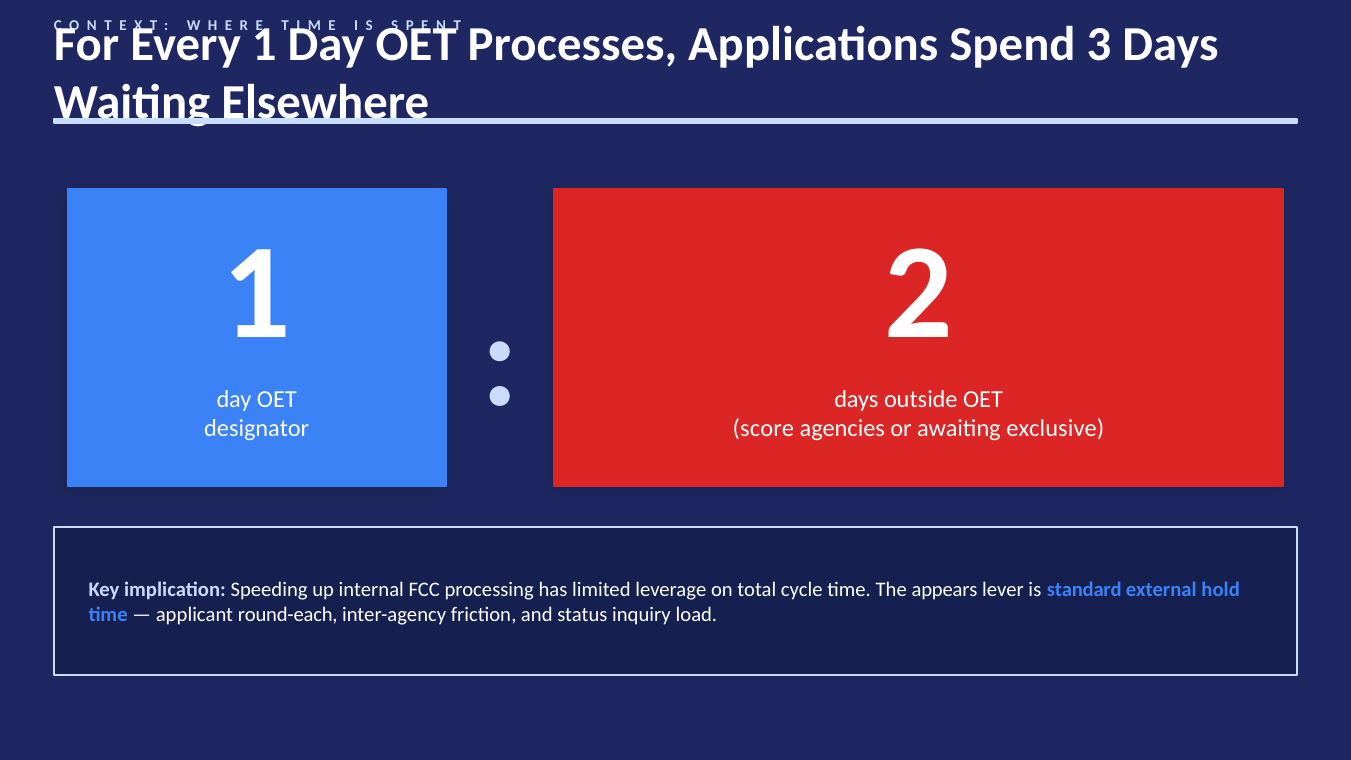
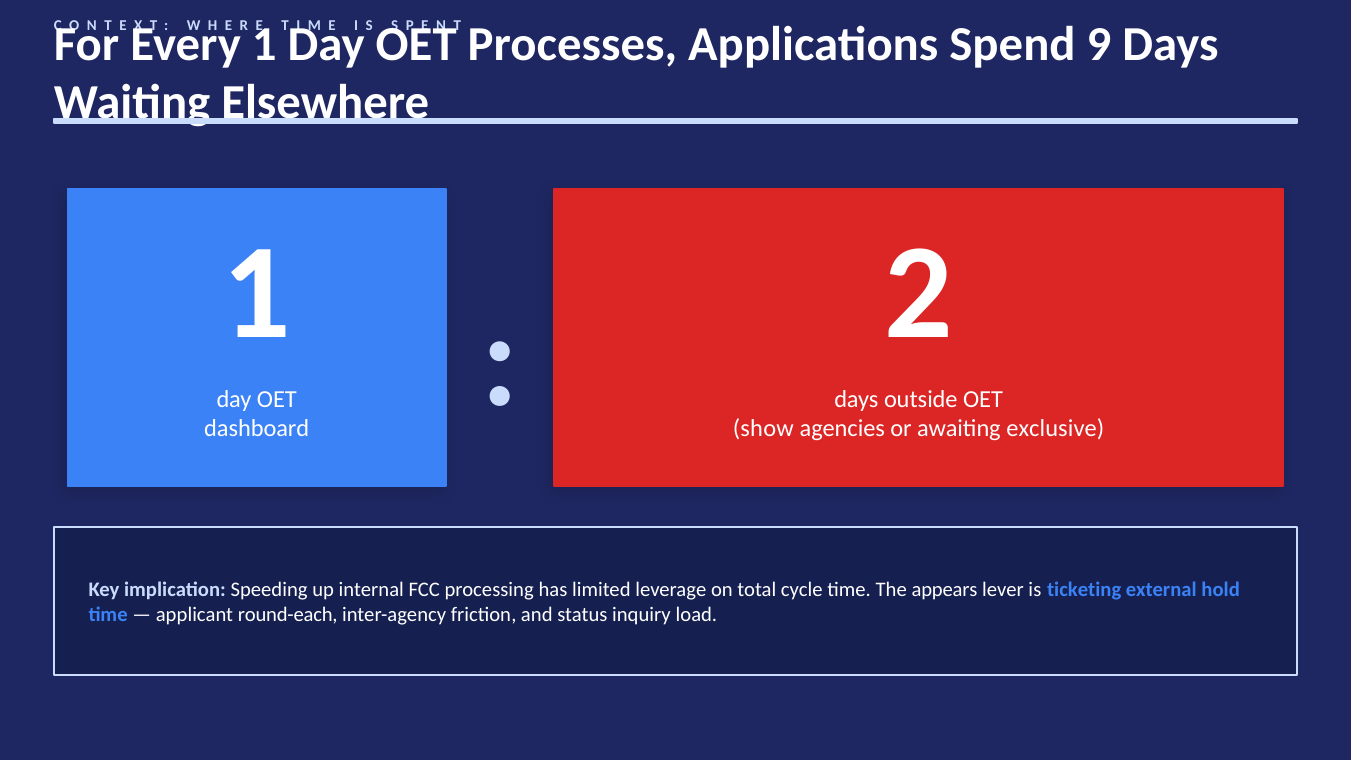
3: 3 -> 9 (1099, 44)
designator: designator -> dashboard (257, 428)
score: score -> show (763, 428)
standard: standard -> ticketing (1084, 590)
